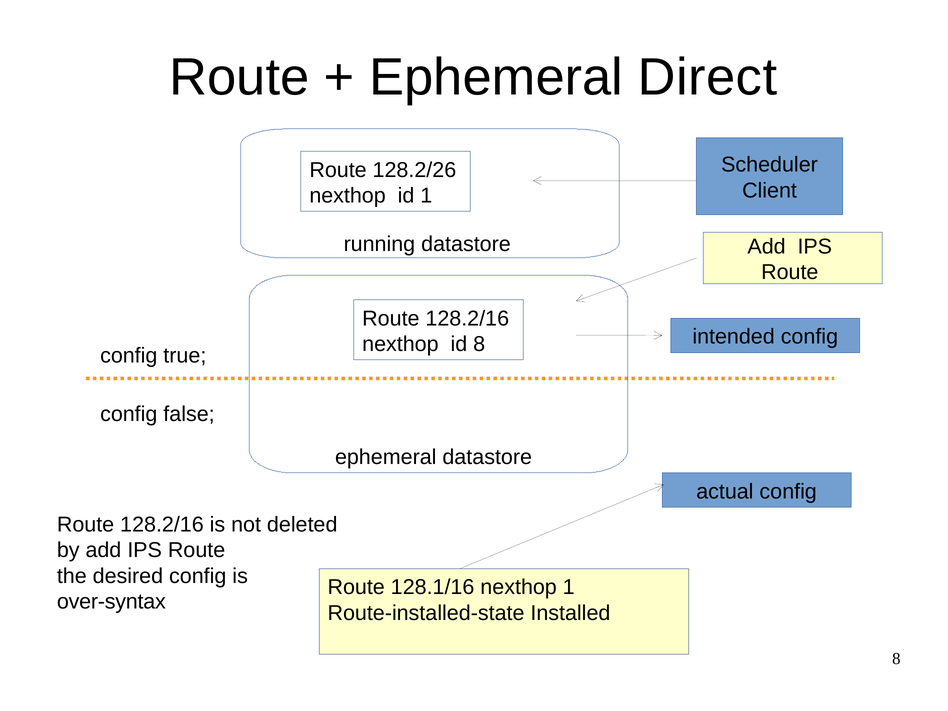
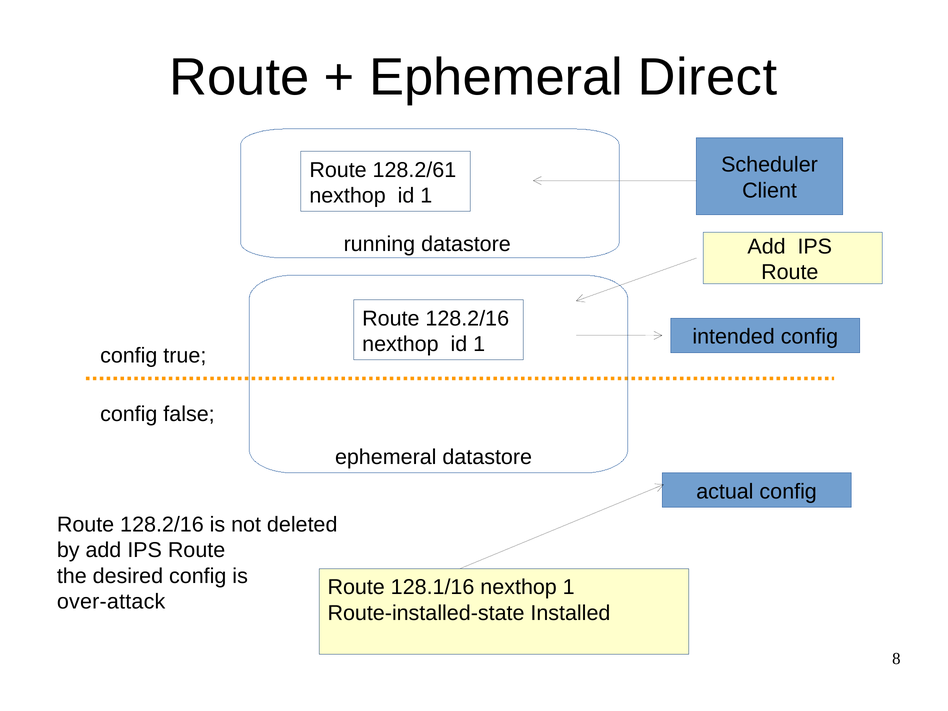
128.2/26: 128.2/26 -> 128.2/61 (414, 170)
8: 8 -> 1 (479, 344)
over-syntax: over-syntax -> over-attack (111, 602)
